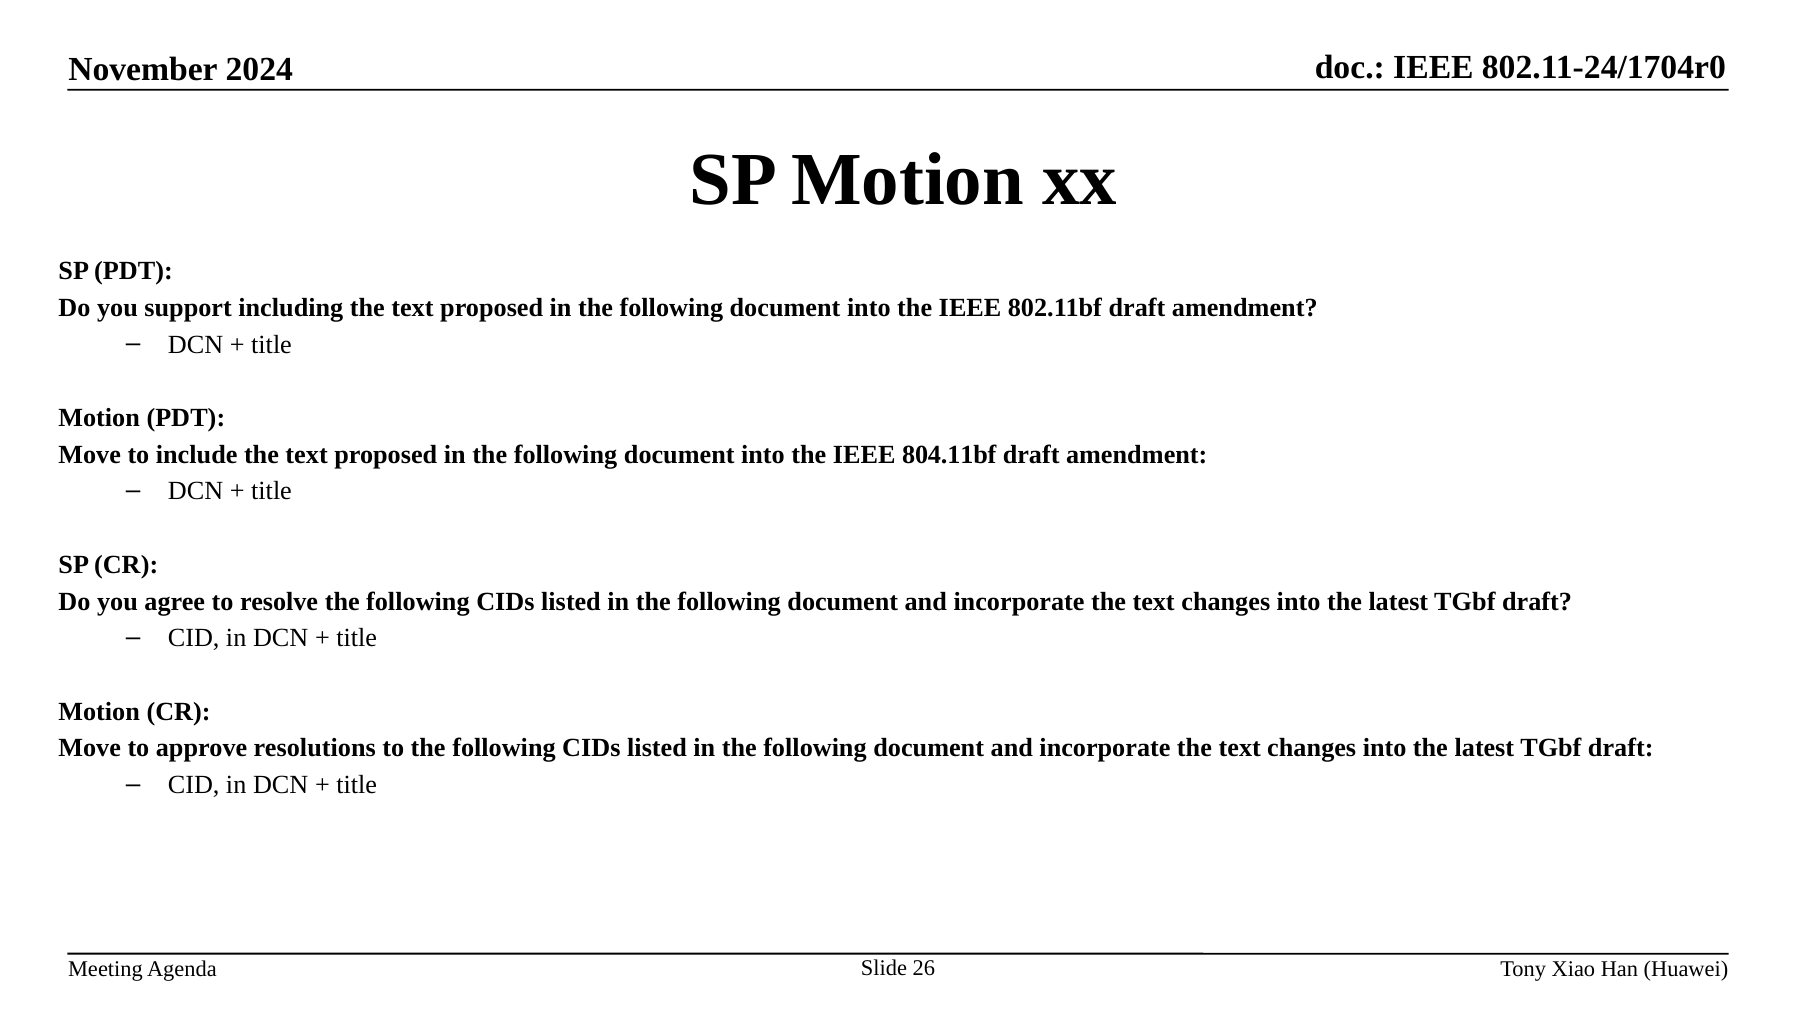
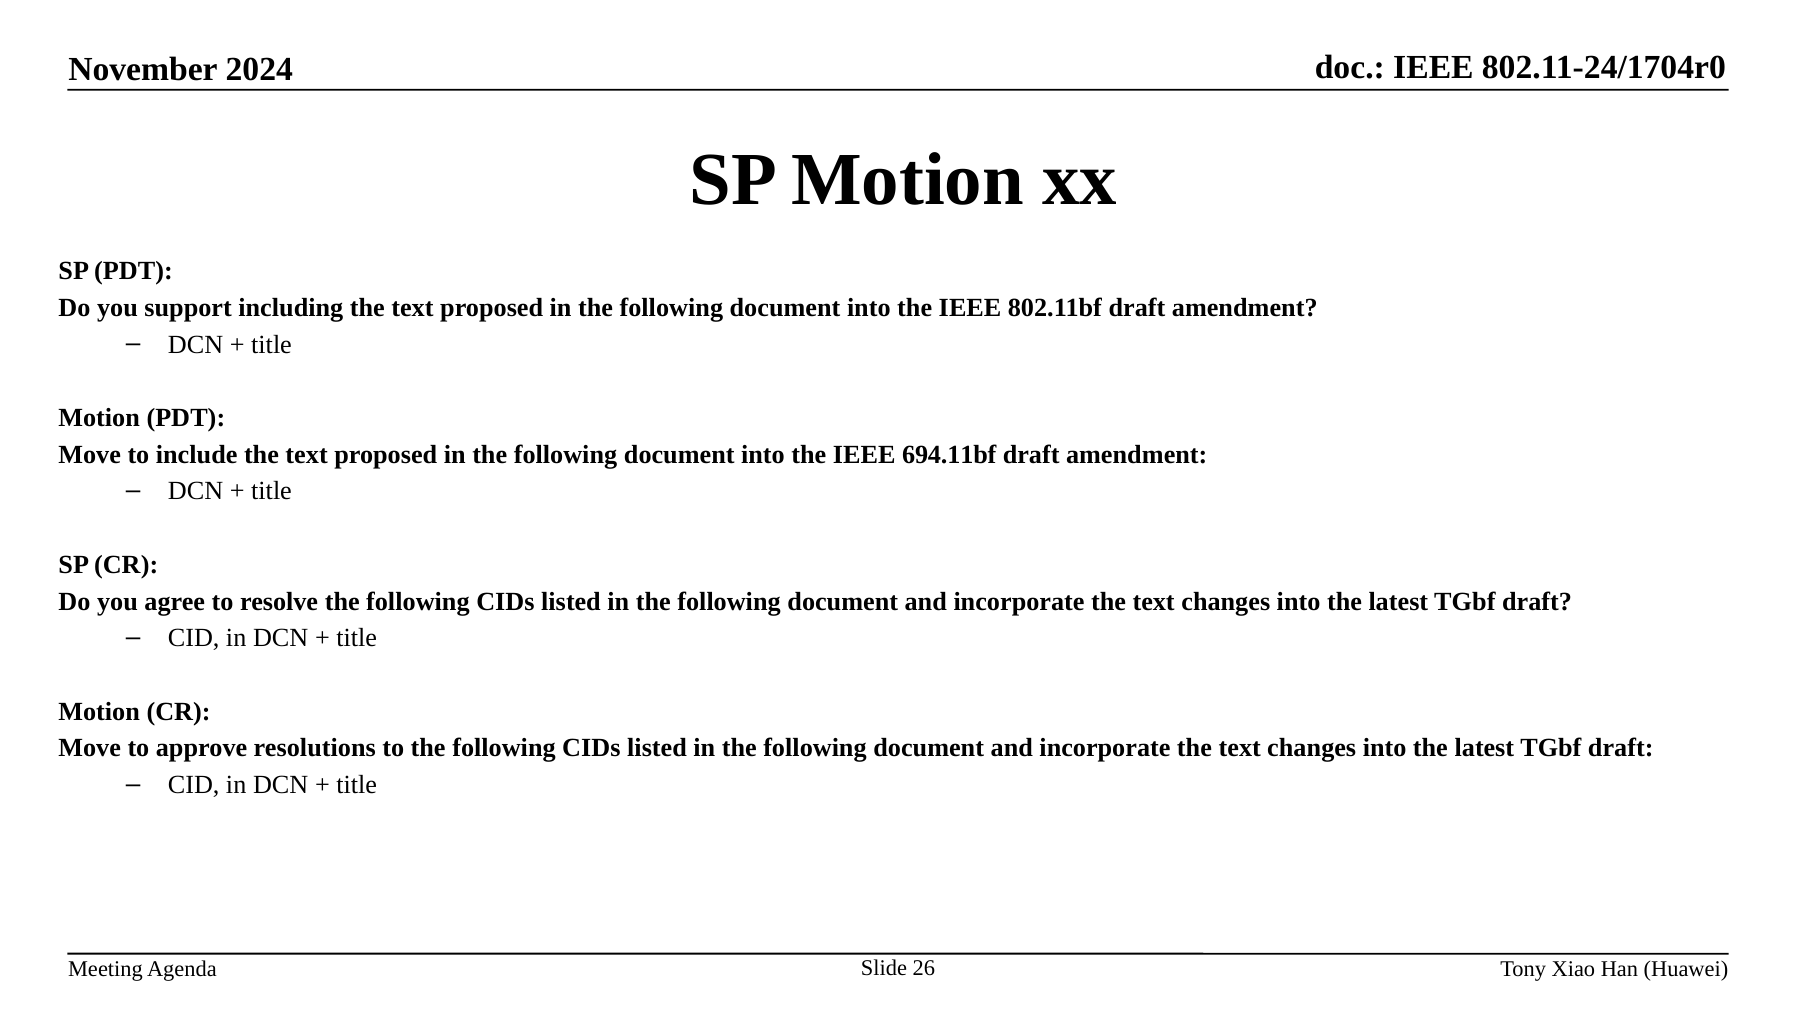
804.11bf: 804.11bf -> 694.11bf (949, 455)
